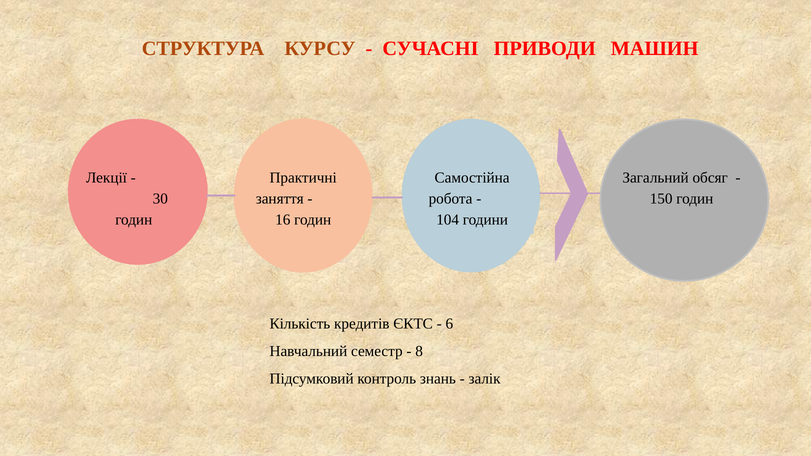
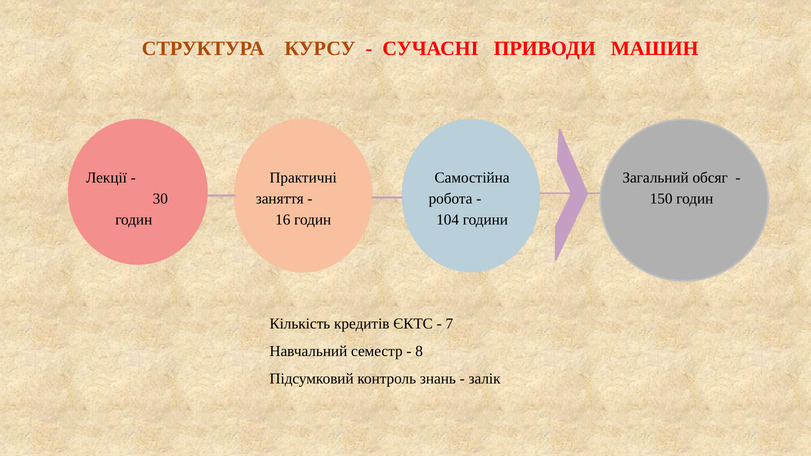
6: 6 -> 7 (449, 324)
